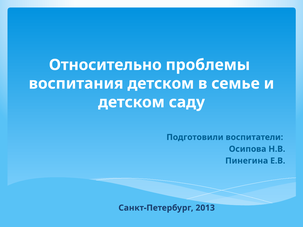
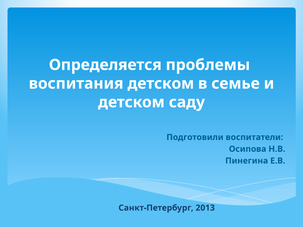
Относительно: Относительно -> Определяется (105, 65)
